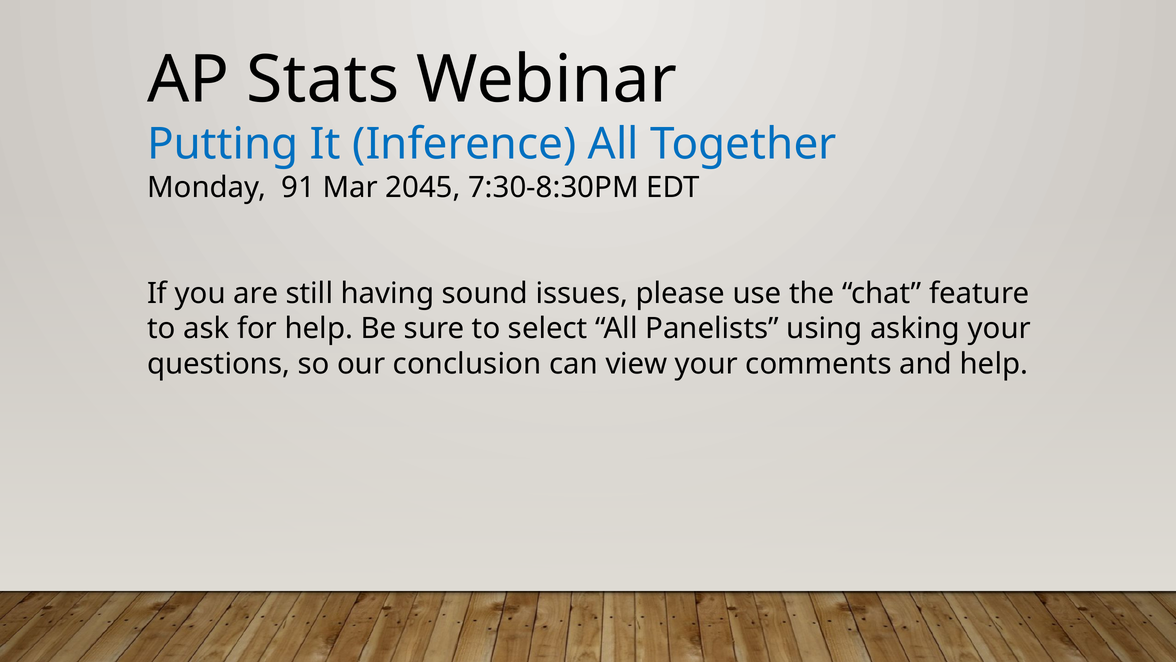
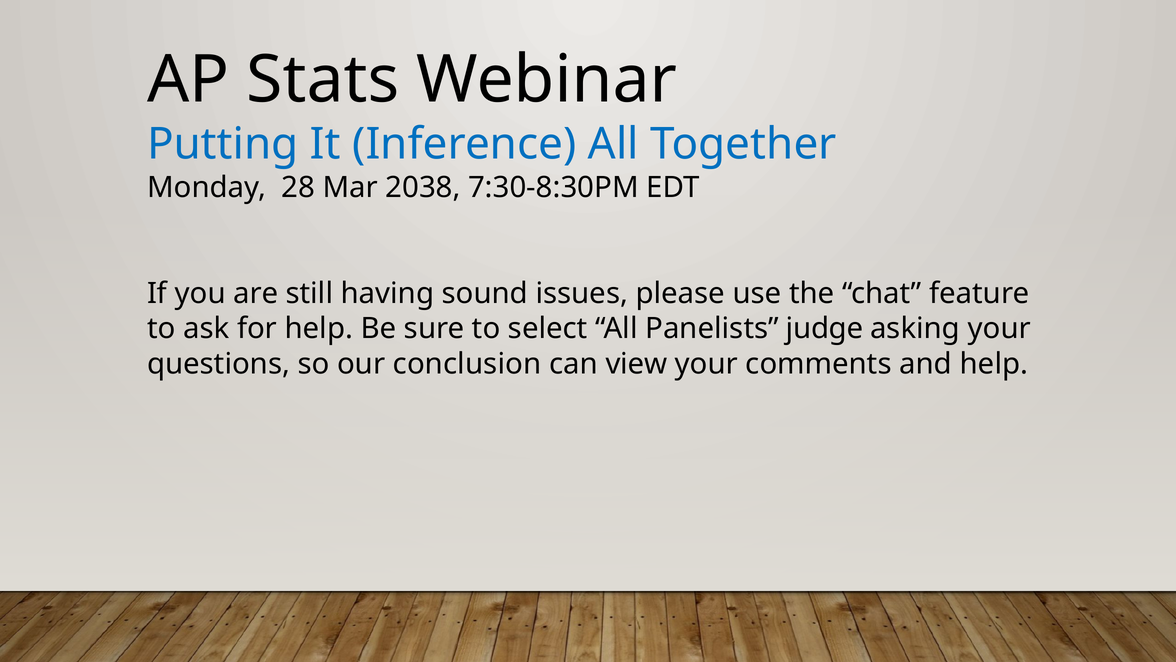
91: 91 -> 28 (298, 187)
2045: 2045 -> 2038 (423, 187)
using: using -> judge (825, 328)
